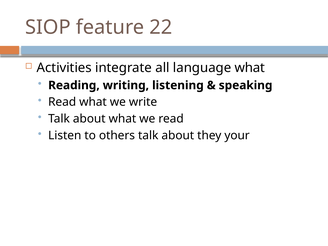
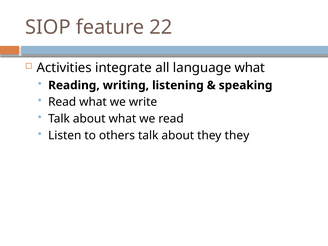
they your: your -> they (237, 135)
